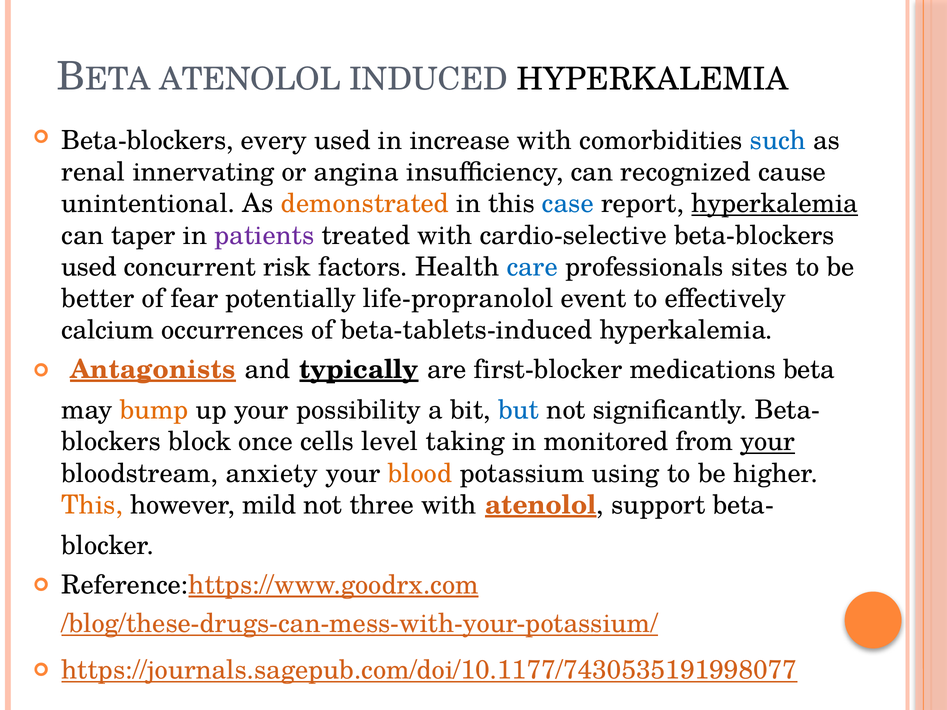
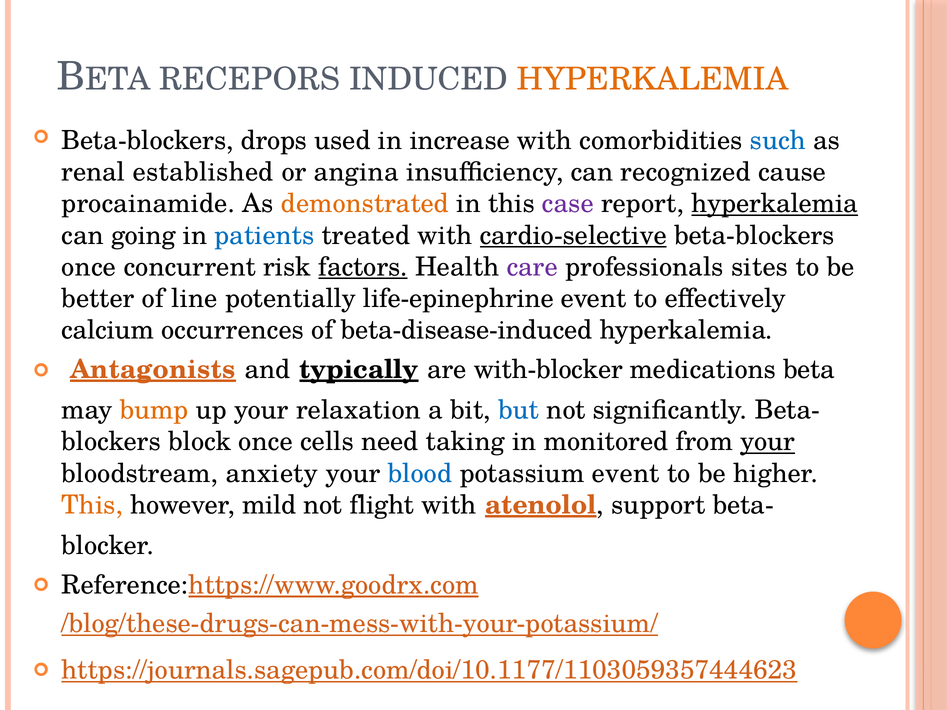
ATENOLOL: ATENOLOL -> RECEPORS (250, 80)
HYPERKALEMIA colour: black -> orange (653, 80)
every: every -> drops (274, 141)
innervating: innervating -> established (203, 172)
unintentional: unintentional -> procainamide (148, 204)
case colour: blue -> purple (568, 204)
taper: taper -> going (143, 235)
patients colour: purple -> blue (264, 235)
cardio-selective underline: none -> present (573, 235)
used: used -> once (89, 267)
factors underline: none -> present (363, 267)
care colour: blue -> purple (532, 267)
fear: fear -> line (194, 299)
life-propranolol: life-propranolol -> life-epinephrine (458, 299)
beta-tablets-induced: beta-tablets-induced -> beta-disease-induced (467, 330)
first-blocker: first-blocker -> with-blocker (548, 370)
possibility: possibility -> relaxation (358, 410)
level: level -> need (390, 442)
blood colour: orange -> blue (420, 474)
potassium using: using -> event (626, 474)
three: three -> flight (382, 505)
https://journals.sagepub.com/doi/10.1177/7430535191998077: https://journals.sagepub.com/doi/10.1177/7430535191998077 -> https://journals.sagepub.com/doi/10.1177/1103059357444623 (429, 671)
